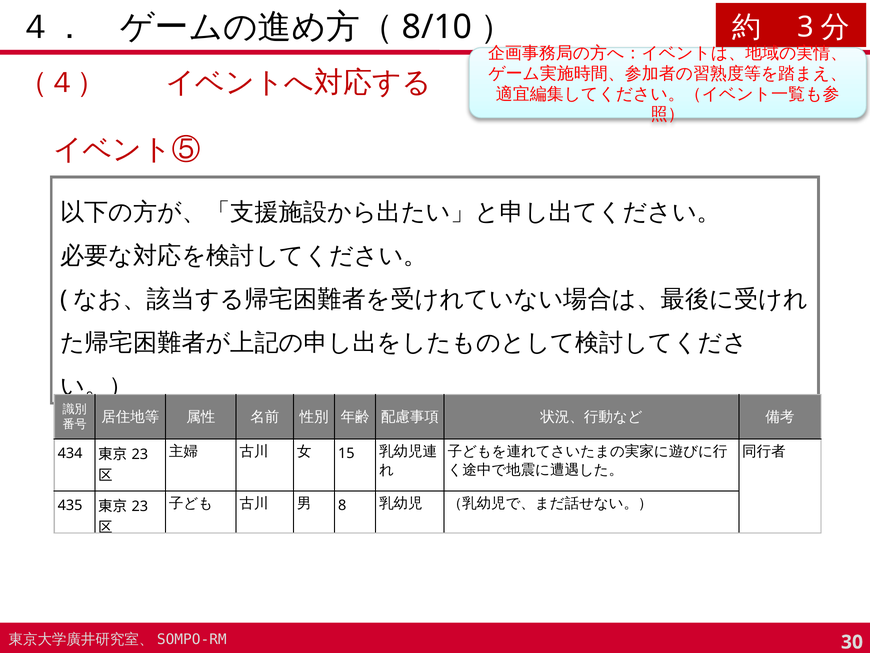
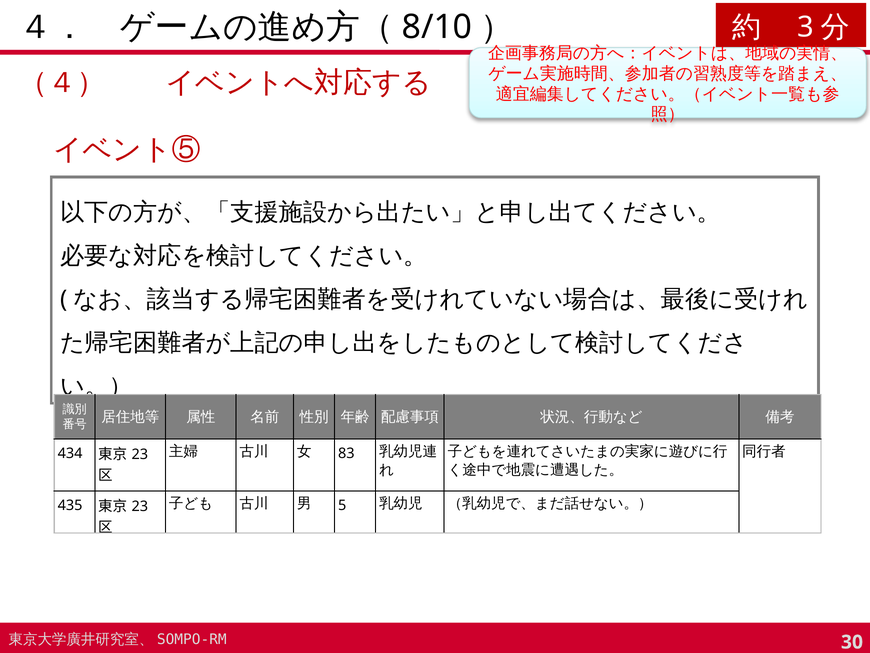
15: 15 -> 83 (346, 453)
8: 8 -> 5 (342, 505)
